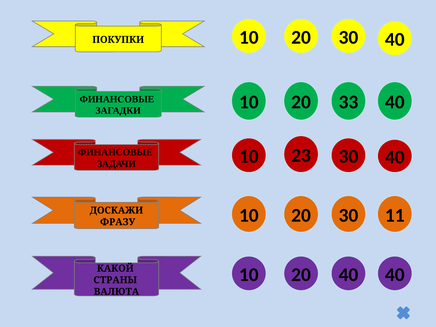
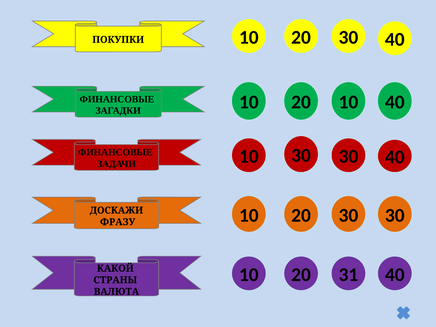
10 20 33: 33 -> 10 (348, 102)
ЗАДАЧИ 10 23: 23 -> 30 (301, 155)
20 30 11: 11 -> 30 (395, 215)
20 40: 40 -> 31 (348, 275)
